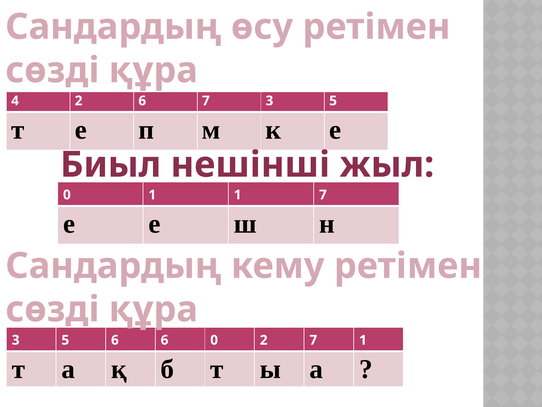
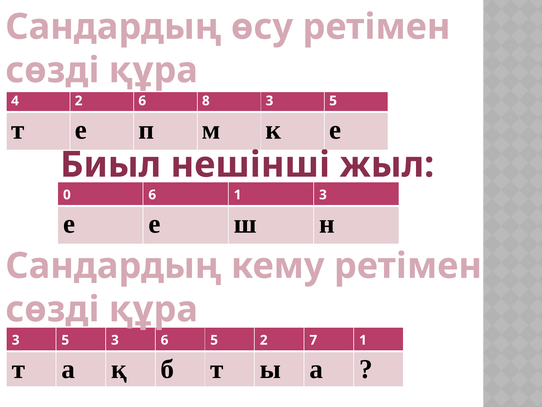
6 7: 7 -> 8 (206, 101)
0 1: 1 -> 6 (152, 195)
1 7: 7 -> 3 (323, 195)
5 6: 6 -> 3 (115, 340)
6 0: 0 -> 5 (214, 340)
